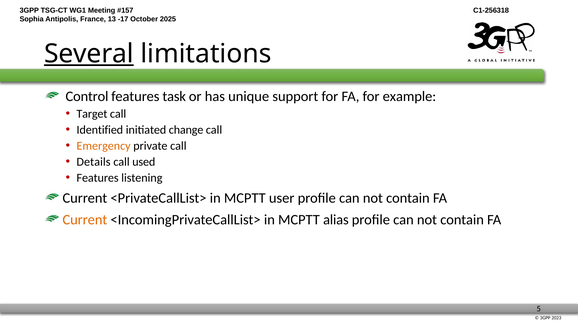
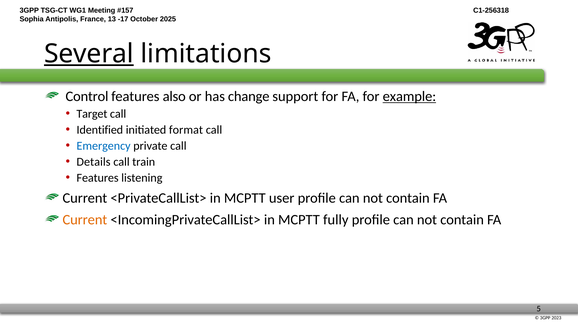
task: task -> also (174, 96)
unique: unique -> change (249, 96)
example underline: none -> present (409, 96)
change: change -> format (186, 130)
Emergency colour: orange -> blue (104, 146)
used: used -> train (144, 162)
alias: alias -> fully (336, 220)
